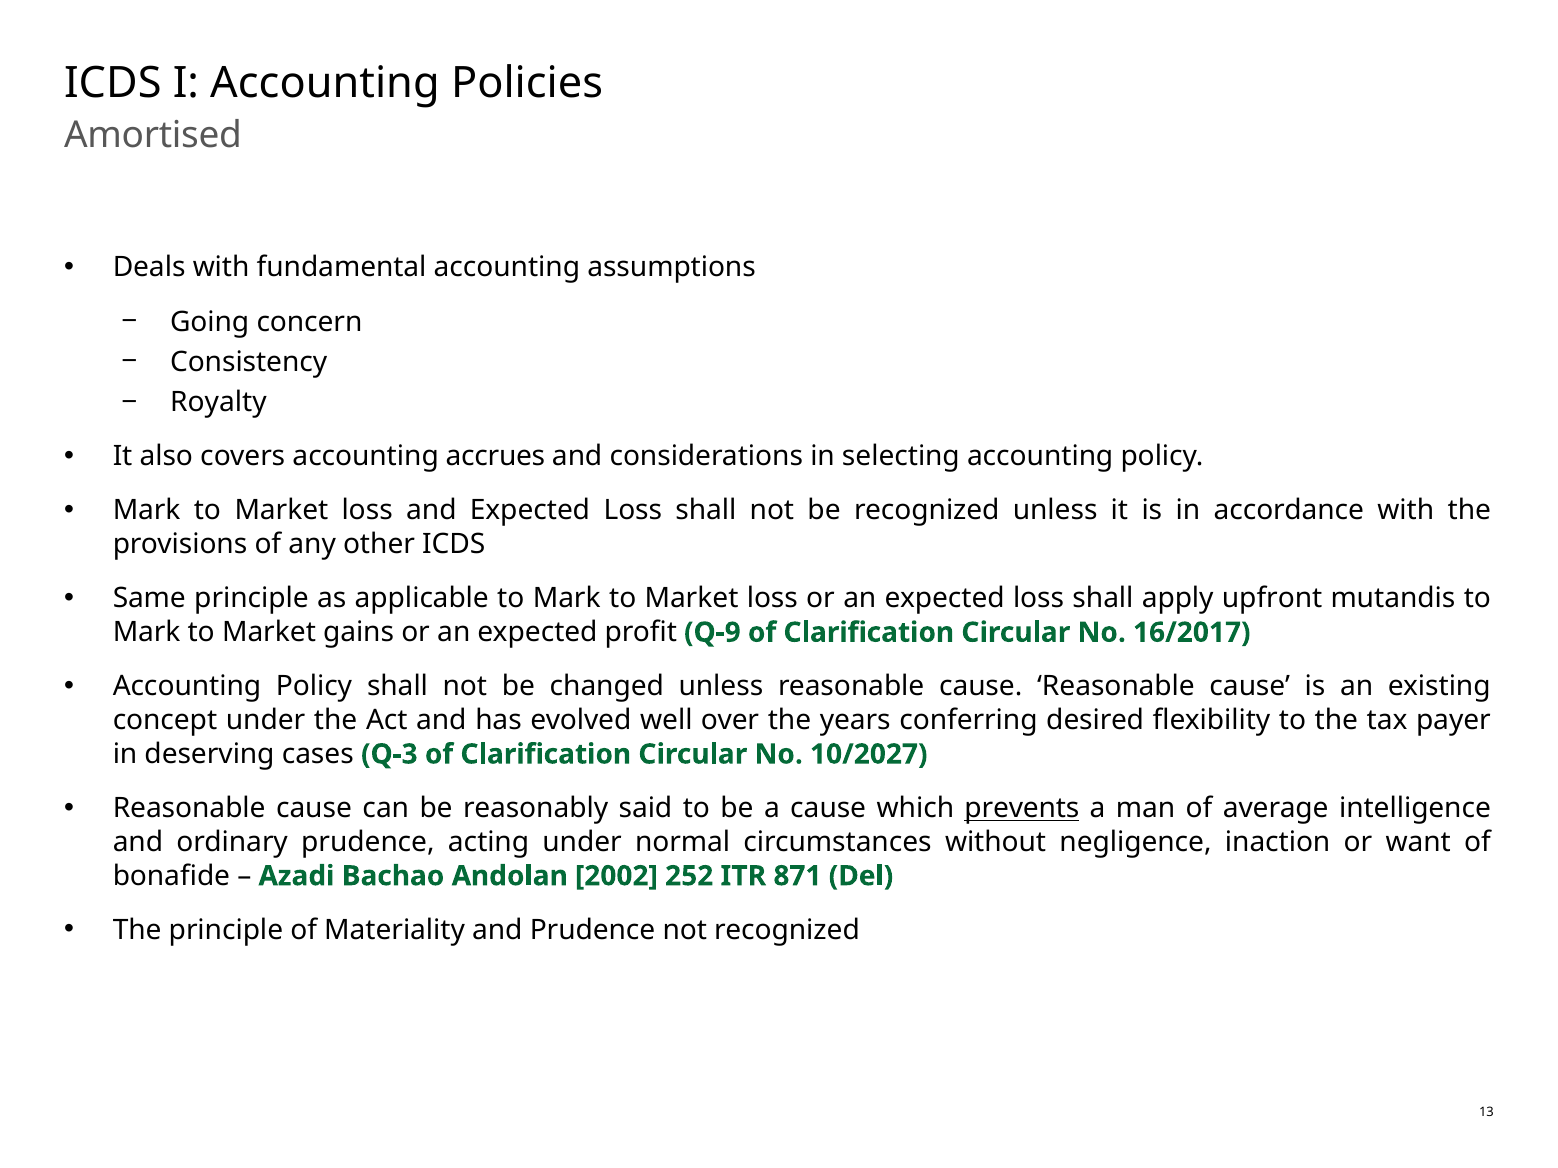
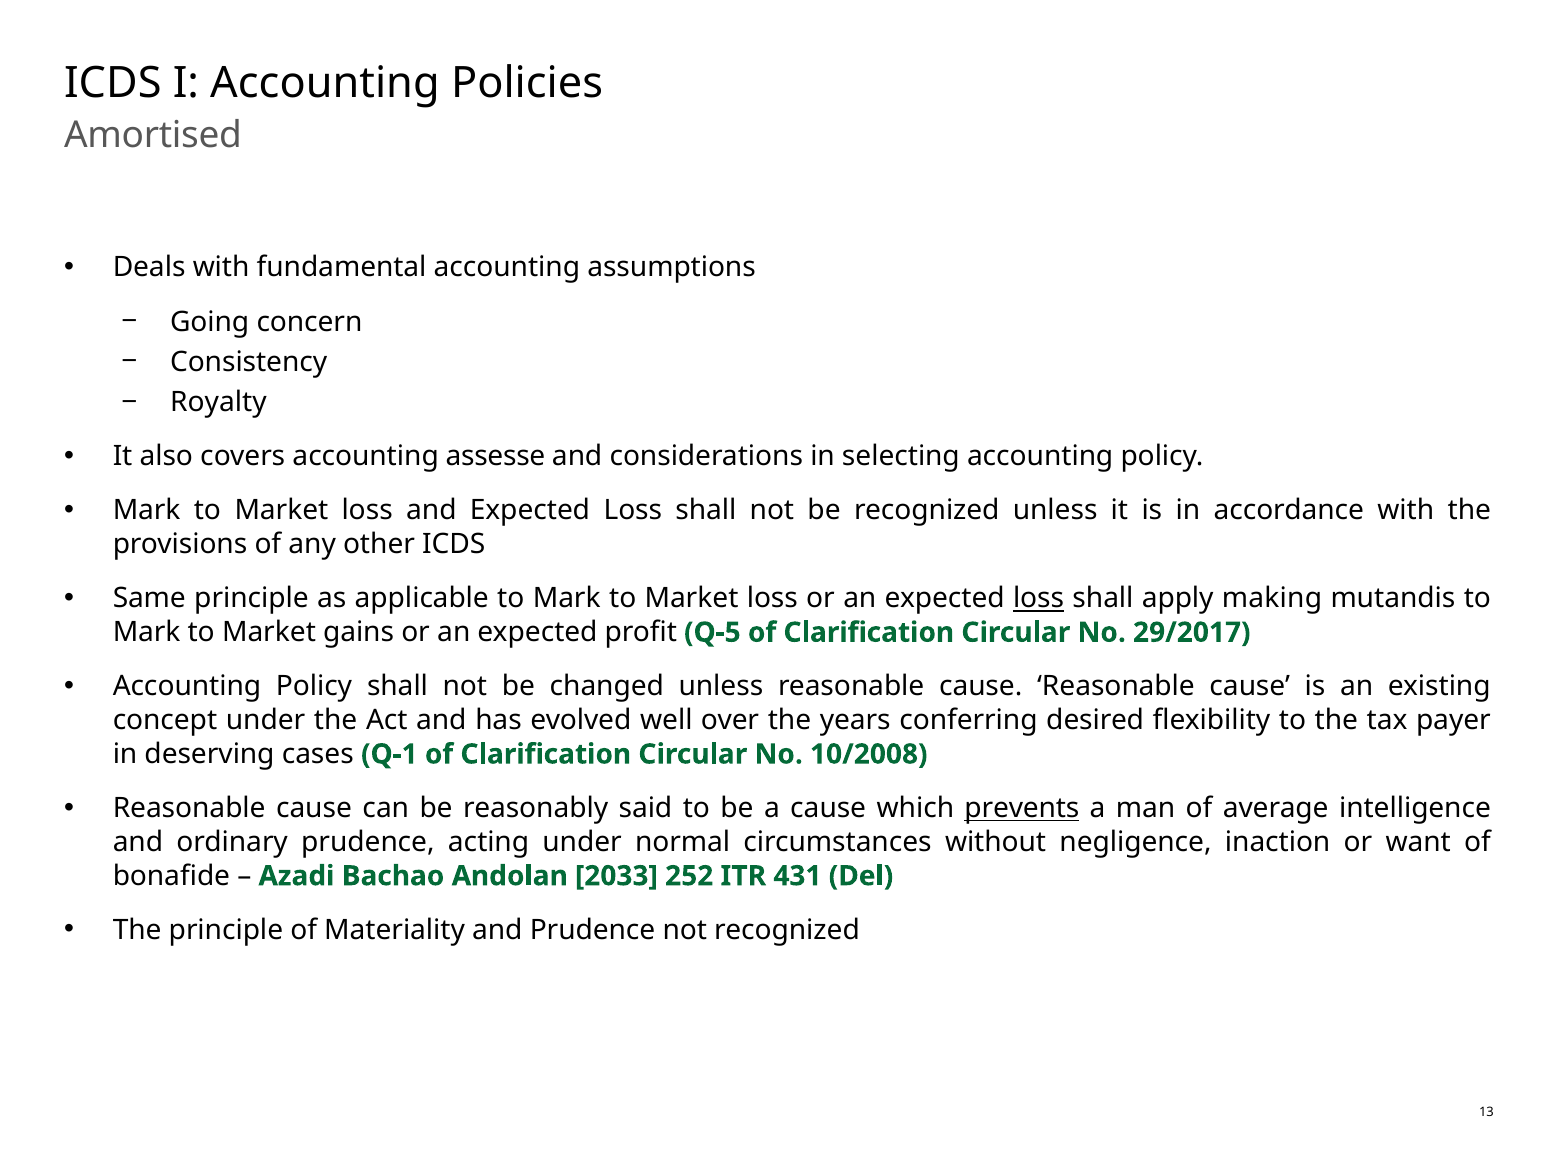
accrues: accrues -> assesse (495, 457)
loss underline: none -> present (1039, 599)
upfront: upfront -> making (1272, 599)
Q-9: Q-9 -> Q-5 (712, 633)
16/2017: 16/2017 -> 29/2017 (1192, 633)
Q-3: Q-3 -> Q-1 (389, 755)
10/2027: 10/2027 -> 10/2008 (869, 755)
2002: 2002 -> 2033 (616, 876)
871: 871 -> 431 (797, 876)
